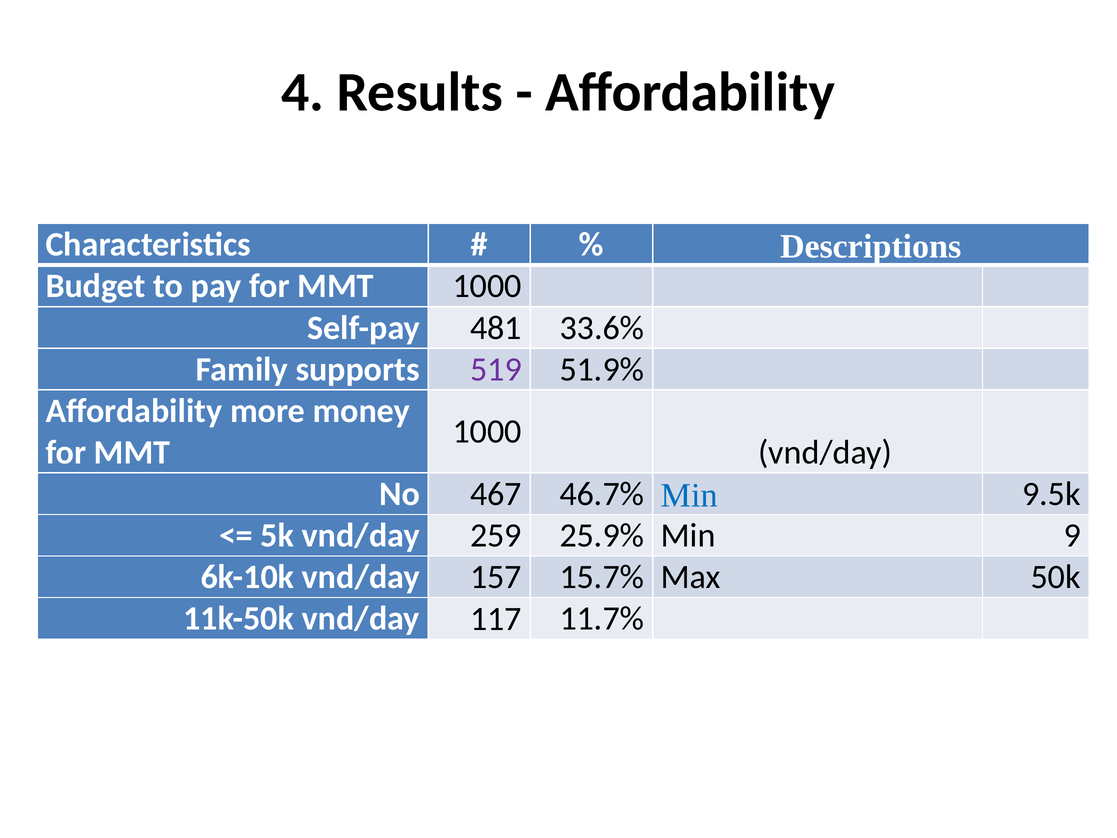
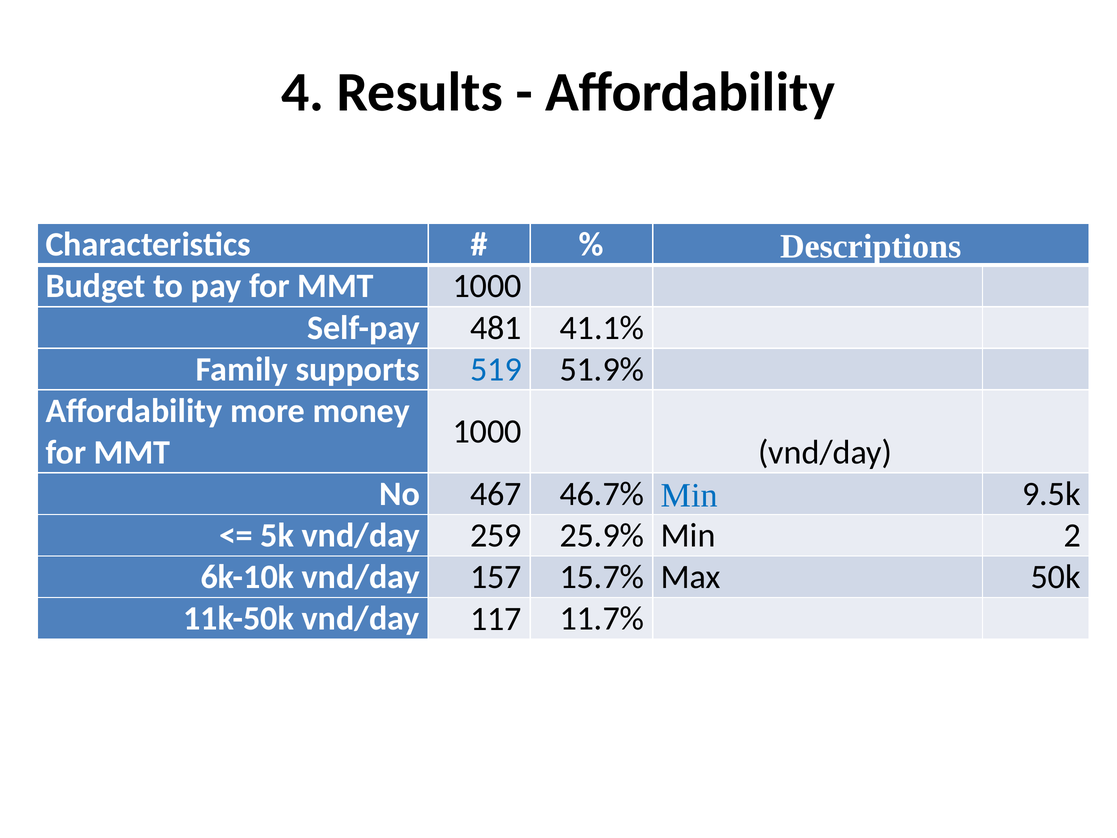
33.6%: 33.6% -> 41.1% (602, 328)
519 colour: purple -> blue (496, 369)
9: 9 -> 2 (1072, 535)
